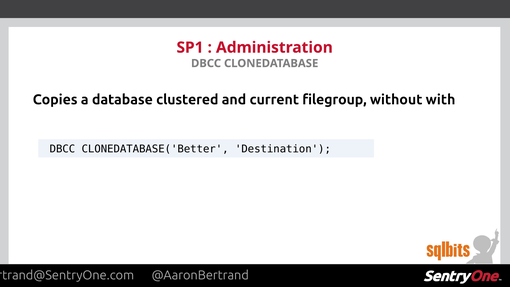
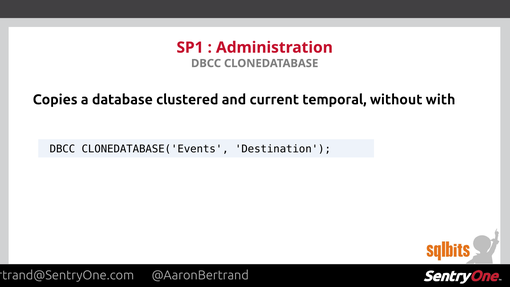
filegroup: filegroup -> temporal (334, 100)
CLONEDATABASE('Better: CLONEDATABASE('Better -> CLONEDATABASE('Events (155, 149)
